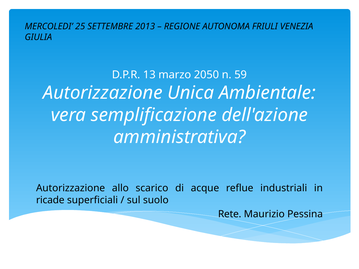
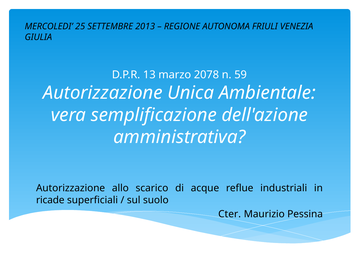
2050: 2050 -> 2078 (206, 75)
Rete: Rete -> Cter (230, 214)
